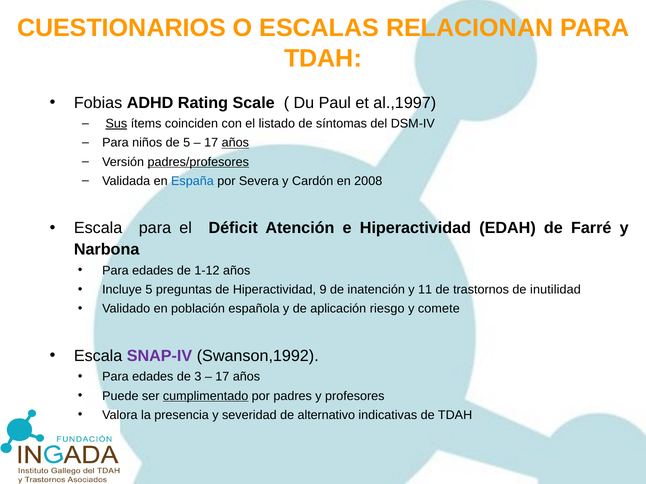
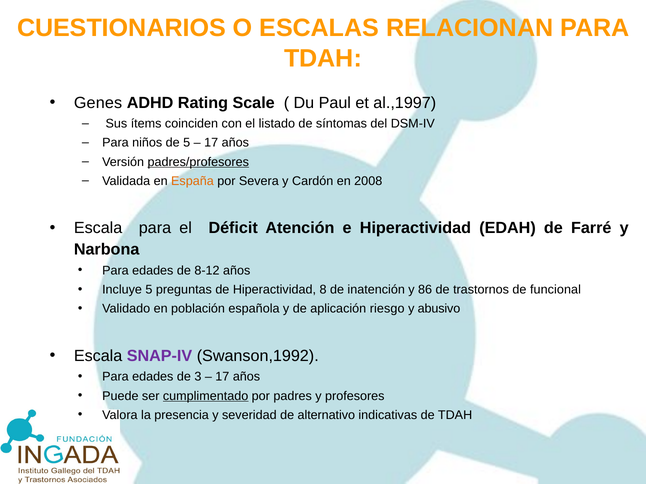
Fobias: Fobias -> Genes (98, 103)
Sus underline: present -> none (116, 124)
años underline: present -> none (235, 143)
España colour: blue -> orange (192, 181)
1-12: 1-12 -> 8-12 (207, 271)
9: 9 -> 8 (323, 290)
11: 11 -> 86 (425, 290)
inutilidad: inutilidad -> funcional (555, 290)
comete: comete -> abusivo (439, 309)
